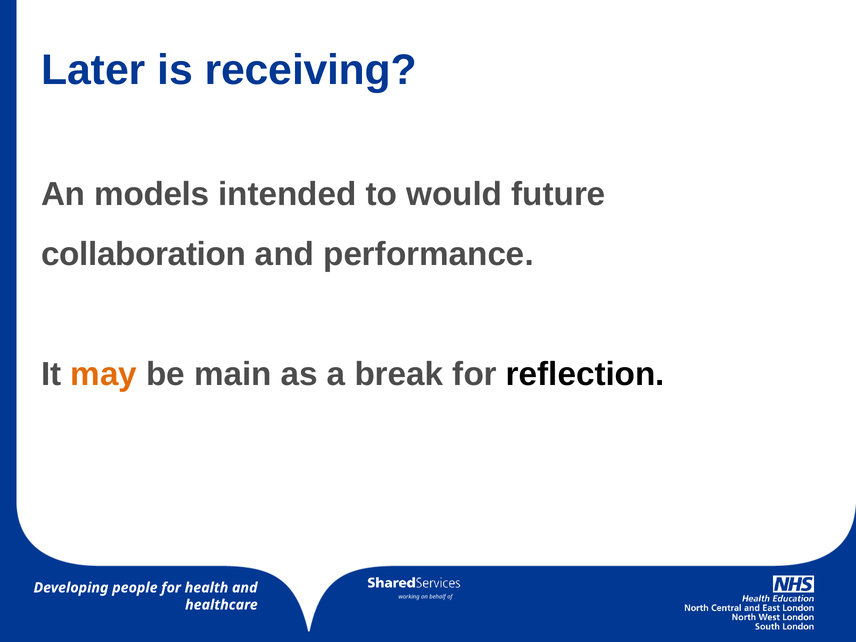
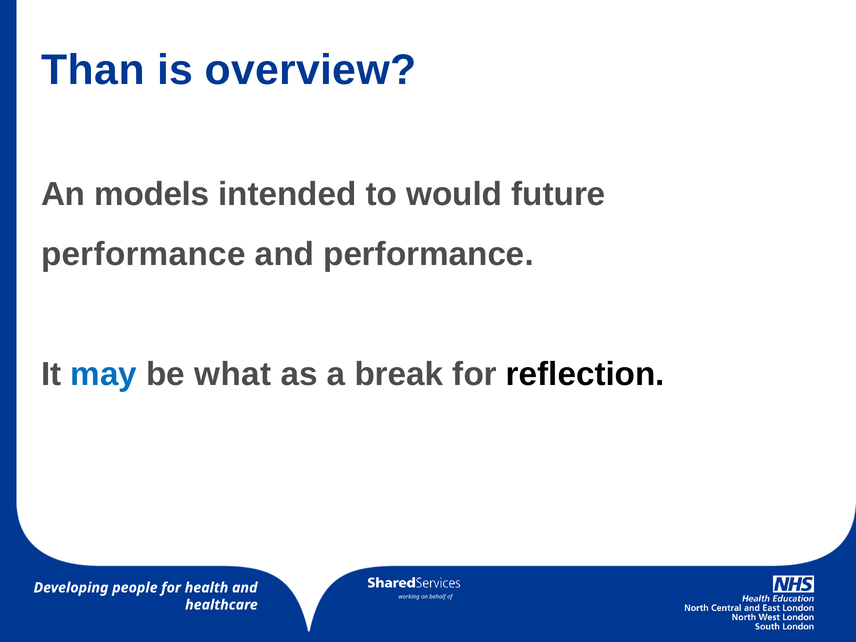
Later: Later -> Than (93, 70)
receiving: receiving -> overview (311, 70)
collaboration: collaboration -> performance (143, 254)
may colour: orange -> blue (104, 374)
main: main -> what (233, 374)
